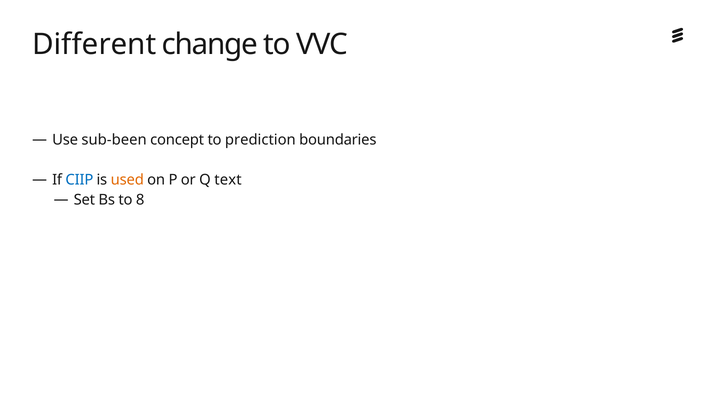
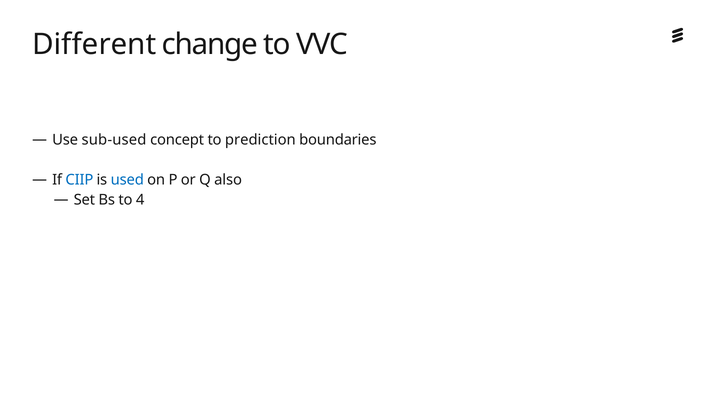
sub-been: sub-been -> sub-used (114, 140)
used colour: orange -> blue (127, 180)
text: text -> also (228, 180)
8: 8 -> 4 (140, 200)
